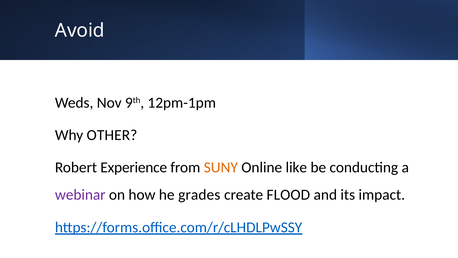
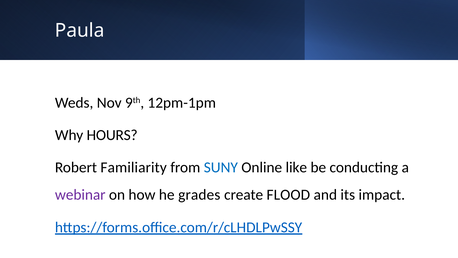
Avoid: Avoid -> Paula (80, 30)
OTHER: OTHER -> HOURS (112, 135)
Experience: Experience -> Familiarity (134, 167)
SUNY colour: orange -> blue (221, 167)
